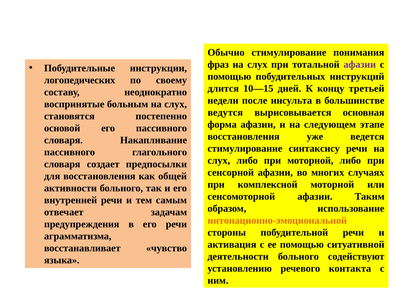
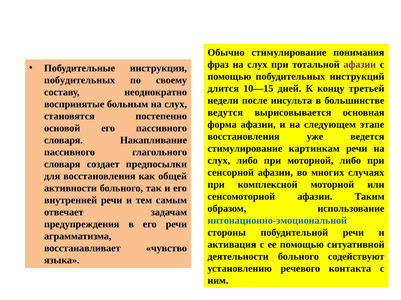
логопедических: логопедических -> побудительных (80, 80)
синтаксису: синтаксису -> картинкам (314, 149)
интонационно-эмоциональной colour: orange -> blue (277, 221)
